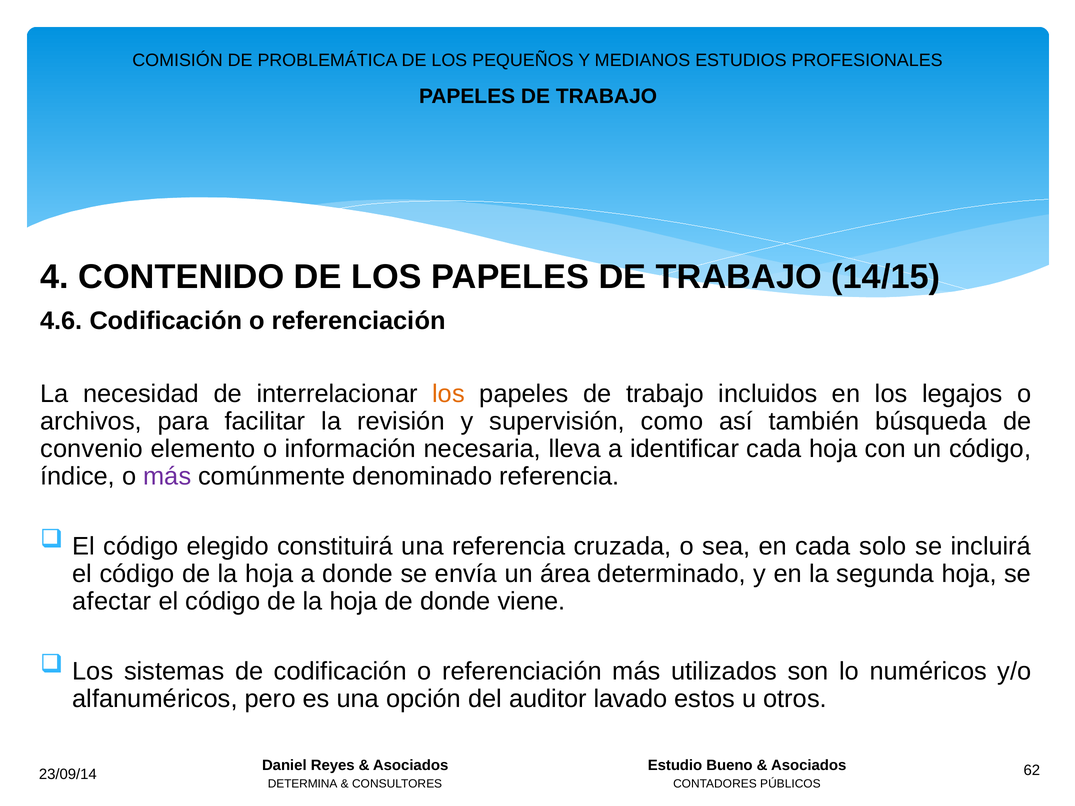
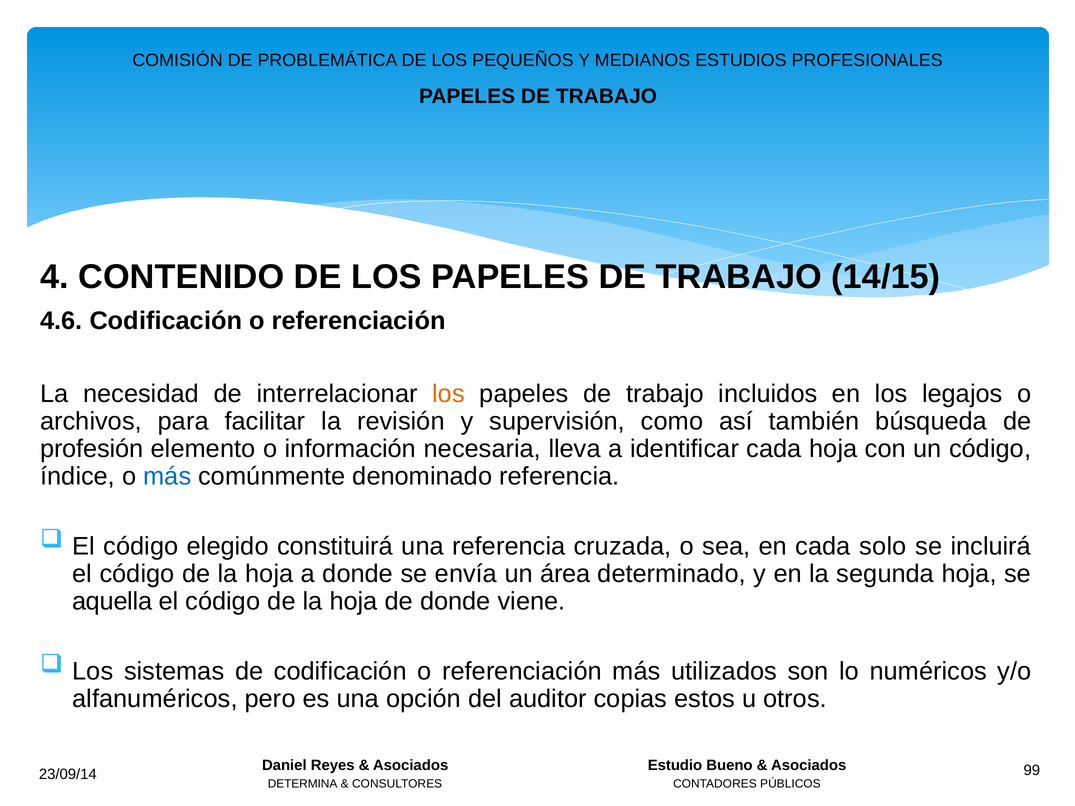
convenio: convenio -> profesión (92, 449)
más colour: purple -> blue (167, 476)
afectar: afectar -> aquella (112, 601)
lavado: lavado -> copias (630, 699)
62: 62 -> 99 (1032, 770)
